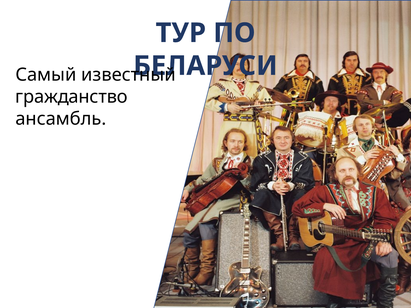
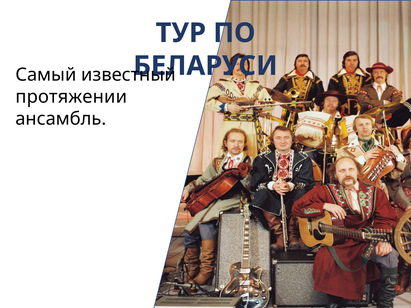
гражданство: гражданство -> протяжении (71, 97)
